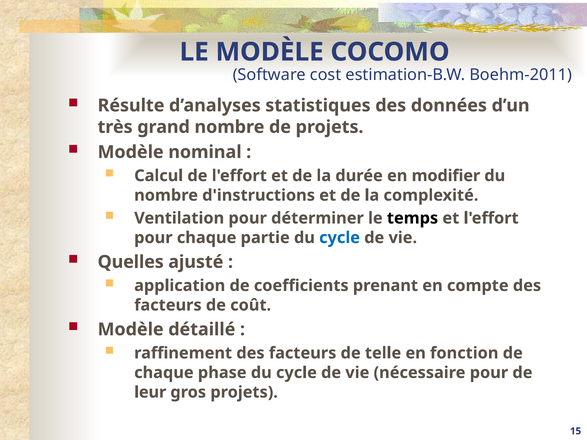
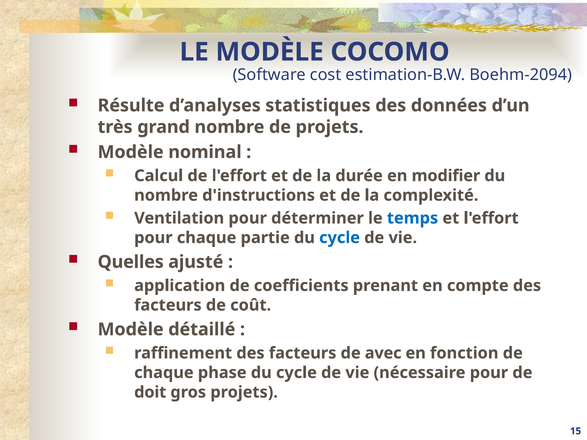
Boehm-2011: Boehm-2011 -> Boehm-2094 (521, 75)
temps colour: black -> blue (413, 218)
telle: telle -> avec (383, 353)
leur: leur -> doit (150, 392)
